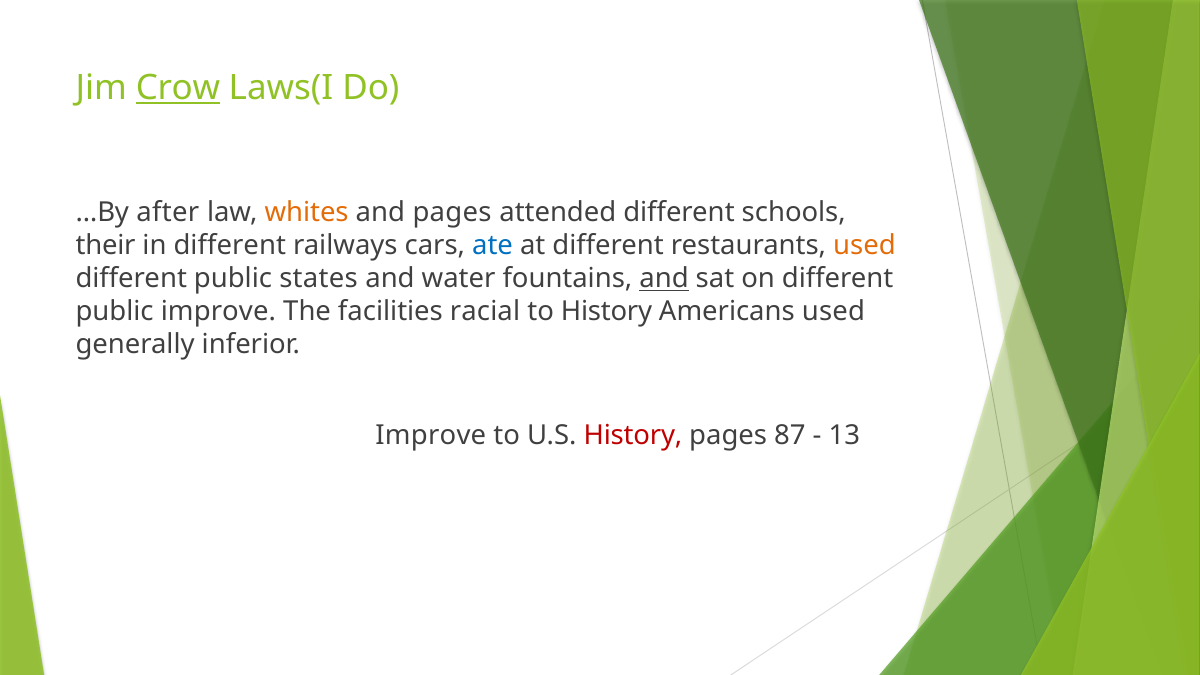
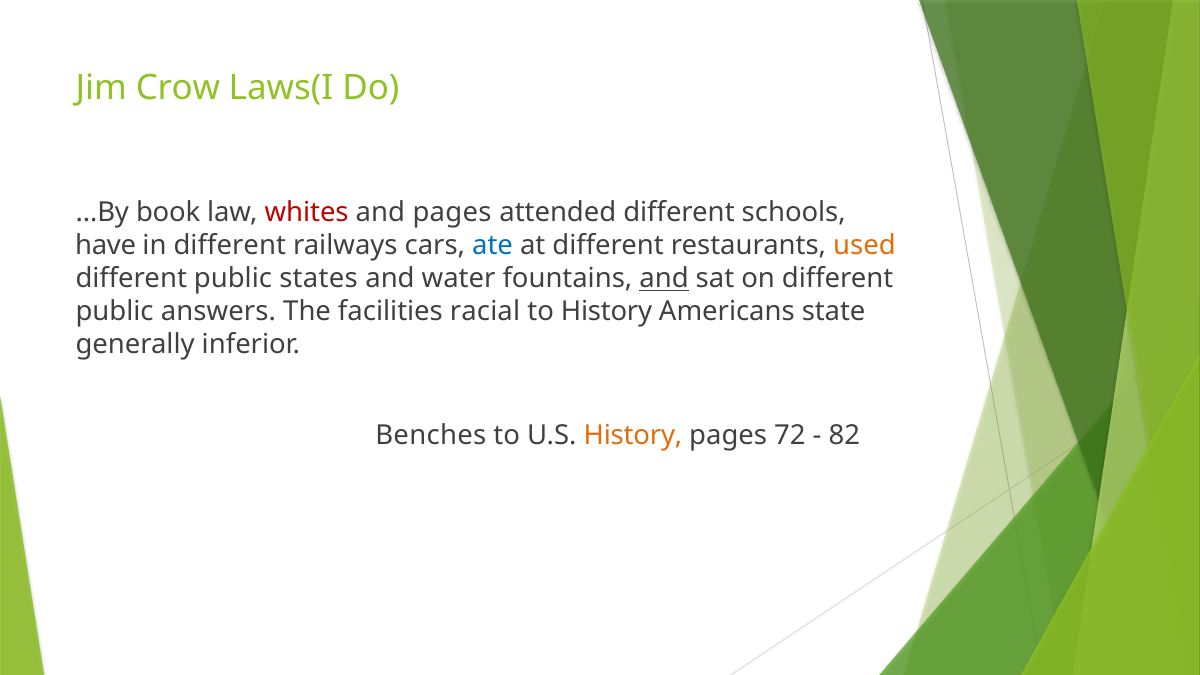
Crow underline: present -> none (178, 88)
after: after -> book (168, 213)
whites colour: orange -> red (307, 213)
their: their -> have (106, 246)
public improve: improve -> answers (218, 312)
Americans used: used -> state (834, 312)
Improve: Improve -> Benches (431, 436)
History colour: red -> orange (633, 436)
87: 87 -> 72 (790, 436)
13: 13 -> 82 (844, 436)
